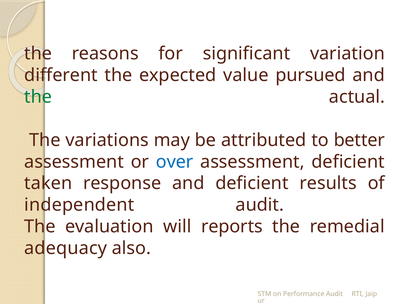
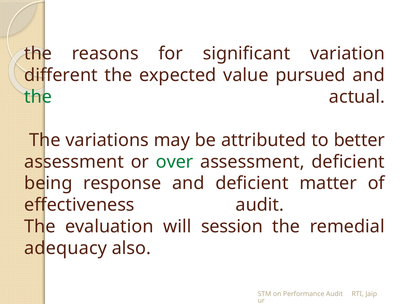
over colour: blue -> green (175, 162)
taken: taken -> being (48, 184)
results: results -> matter (328, 184)
independent: independent -> effectiveness (79, 205)
reports: reports -> session (232, 227)
